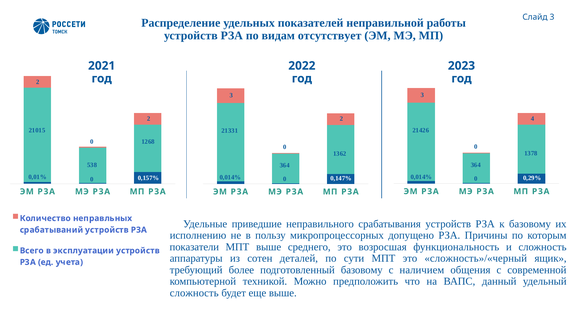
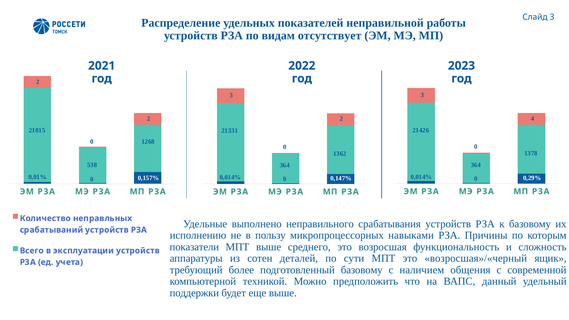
приведшие: приведшие -> выполнено (257, 224)
допущено: допущено -> навыками (411, 235)
сложность»/«черный: сложность»/«черный -> возросшая»/«черный (476, 258)
сложность: сложность -> поддержки (194, 293)
